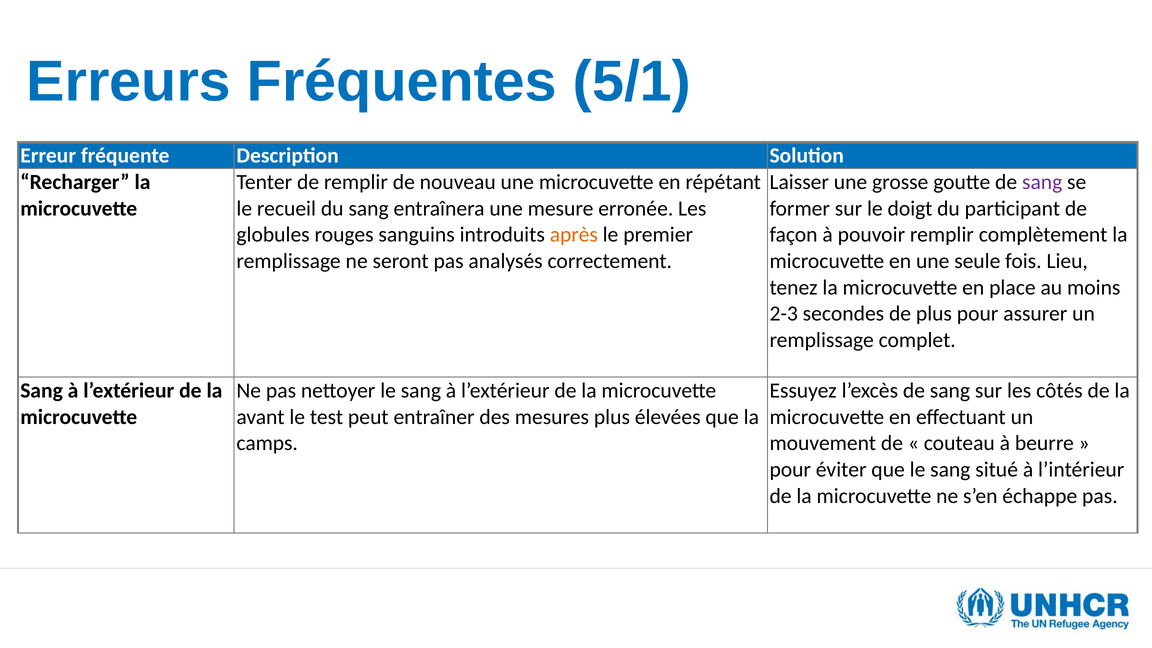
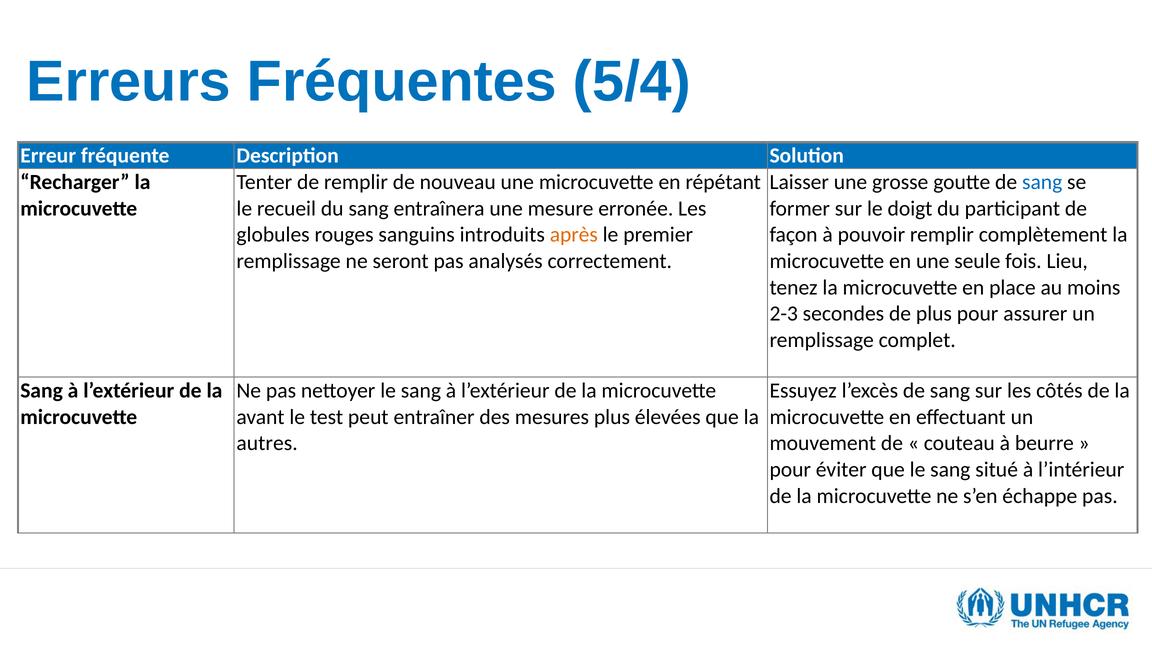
5/1: 5/1 -> 5/4 (632, 82)
sang colour: purple -> blue (1042, 182)
camps: camps -> autres (267, 443)
